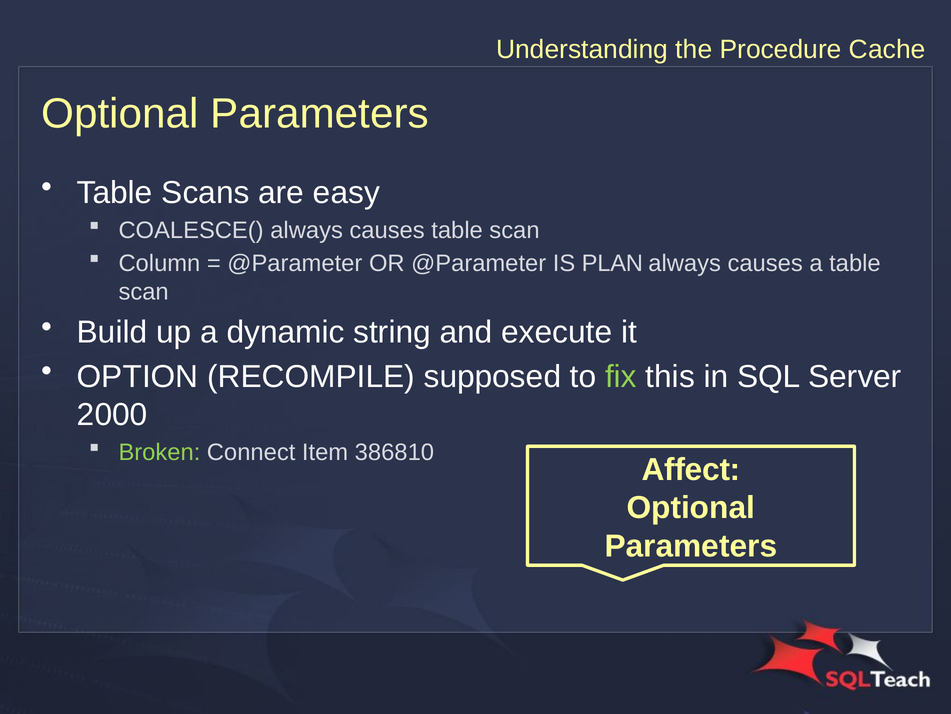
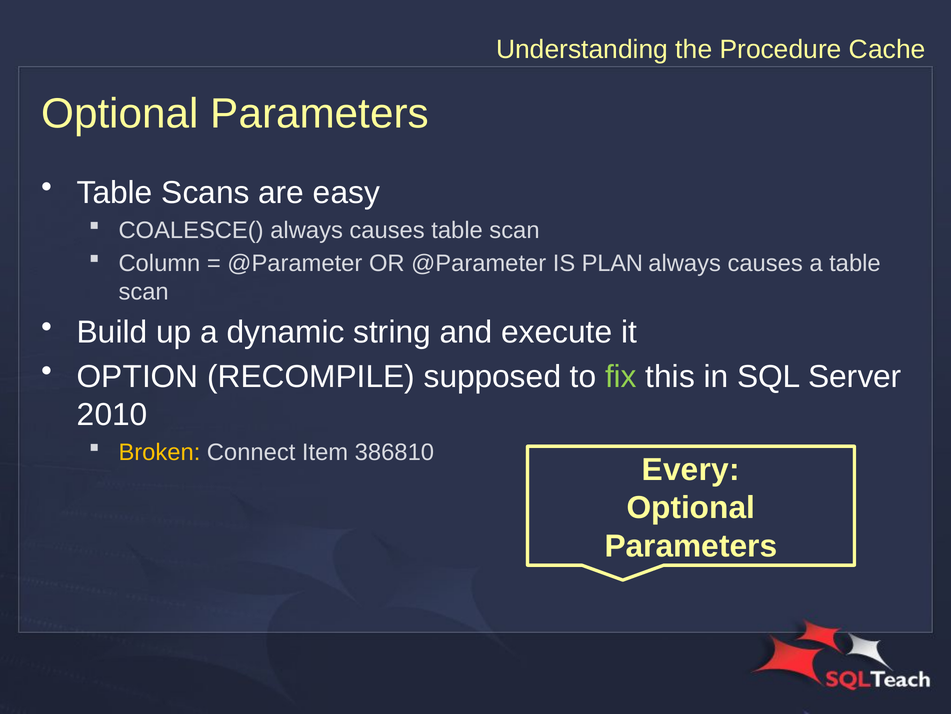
2000: 2000 -> 2010 (112, 414)
Broken colour: light green -> yellow (159, 452)
Affect: Affect -> Every (691, 469)
